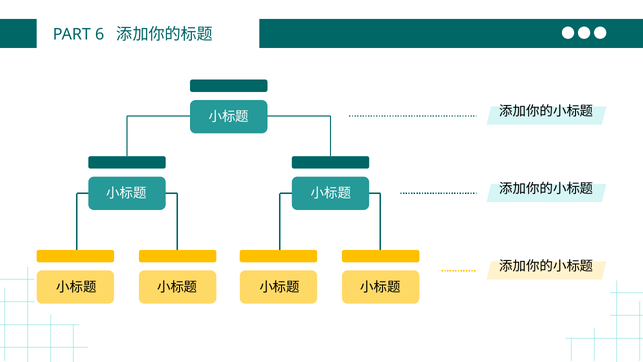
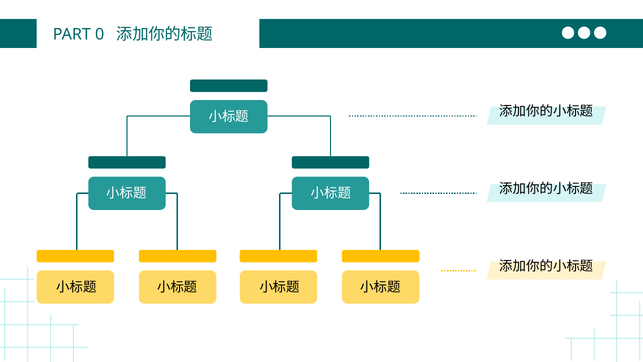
6: 6 -> 0 (100, 34)
